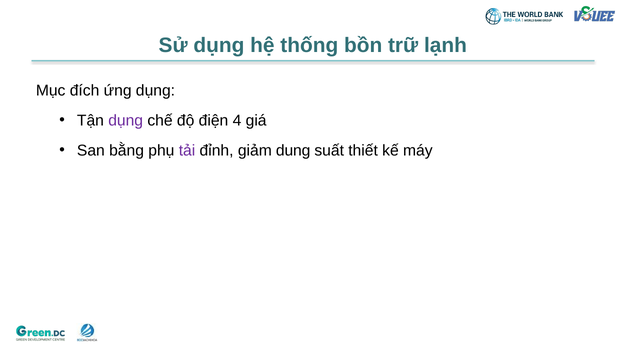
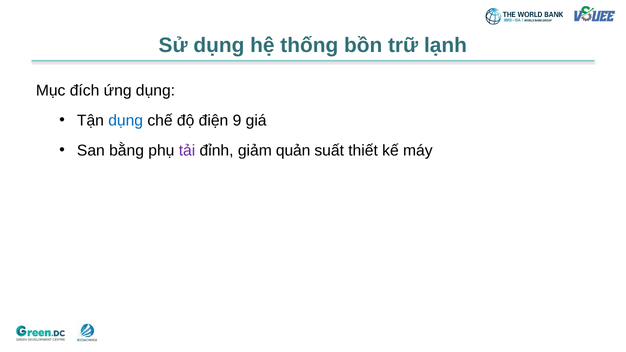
dụng colour: purple -> blue (126, 121)
4: 4 -> 9 (237, 121)
dung: dung -> quản (293, 151)
